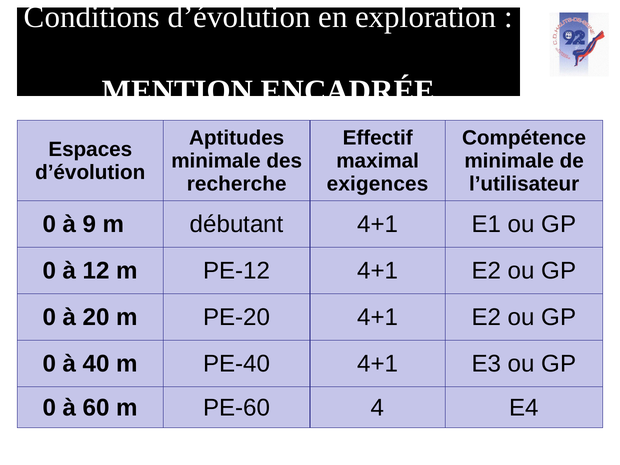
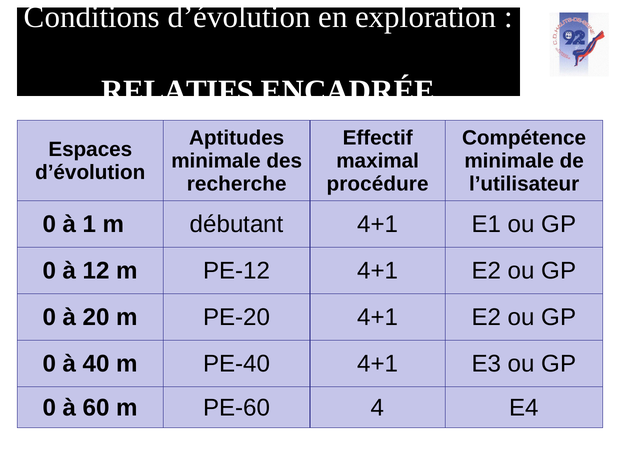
MENTION: MENTION -> RELATIFS (178, 91)
exigences: exigences -> procédure (378, 184)
9: 9 -> 1 (90, 224)
